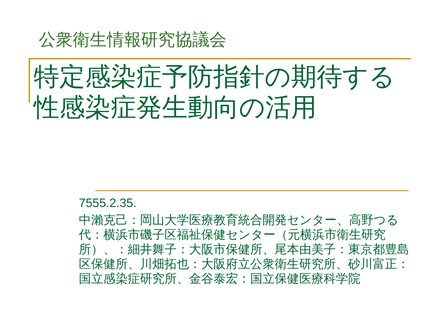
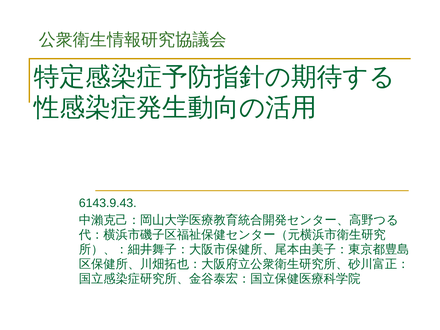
7555.2.35: 7555.2.35 -> 6143.9.43 (108, 203)
